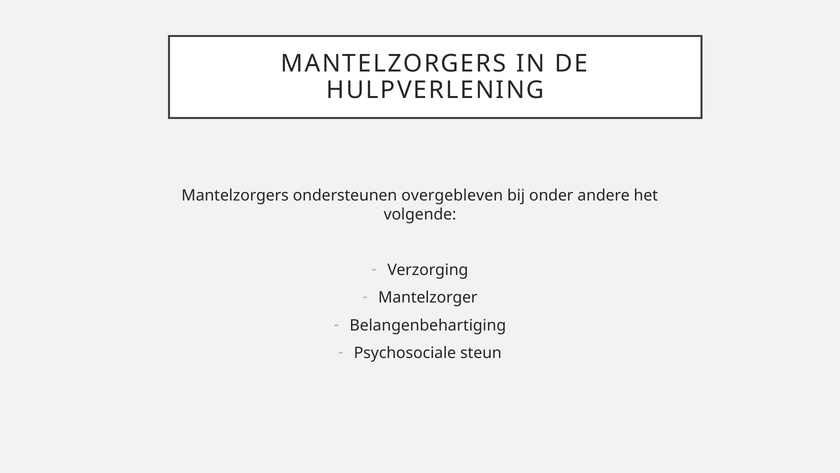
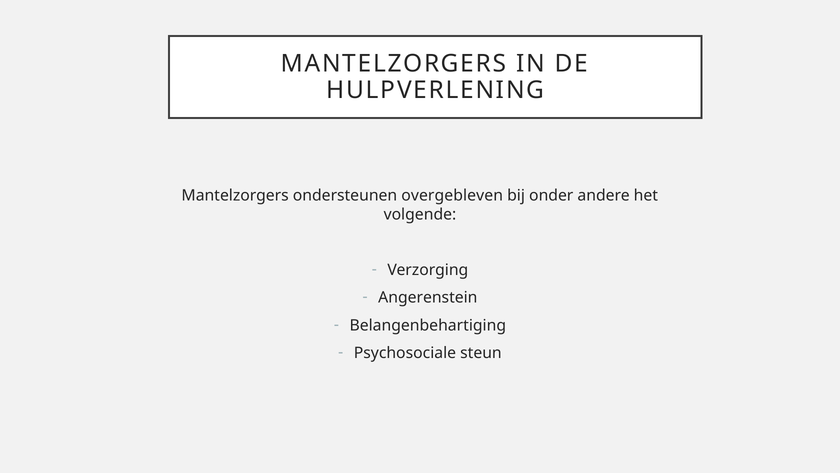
Mantelzorger: Mantelzorger -> Angerenstein (428, 297)
